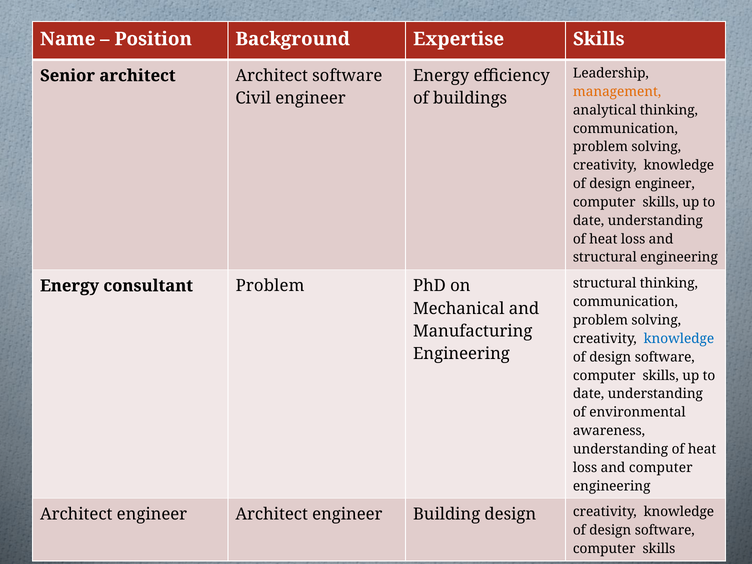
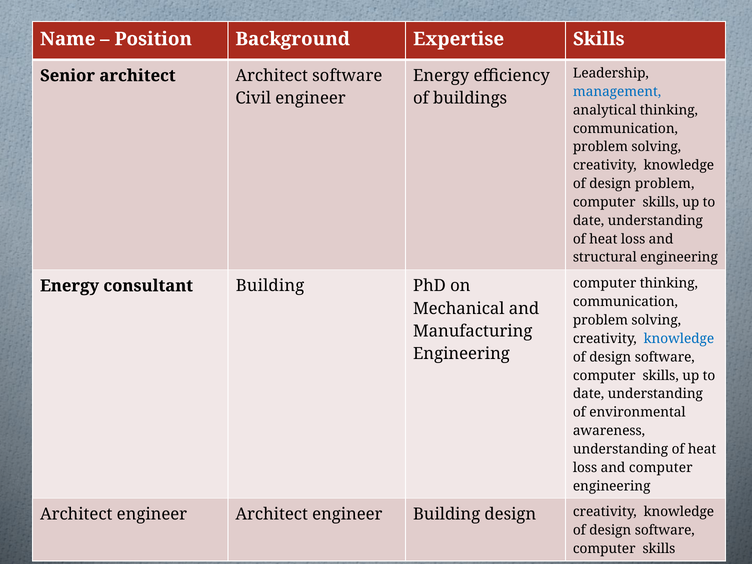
management colour: orange -> blue (617, 92)
design engineer: engineer -> problem (665, 184)
structural: structural -> computer (605, 283)
consultant Problem: Problem -> Building (270, 286)
